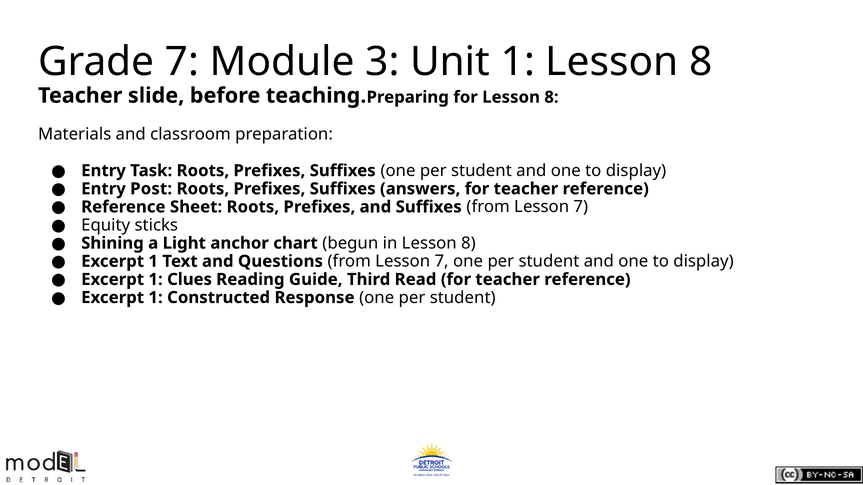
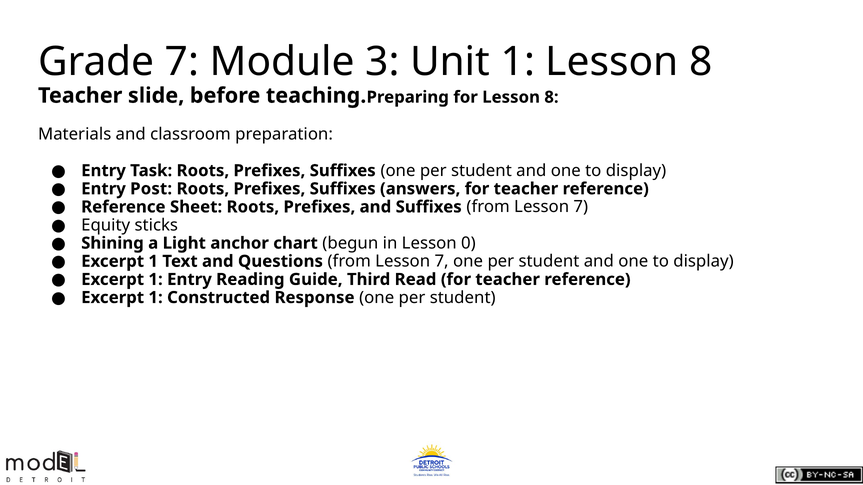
in Lesson 8: 8 -> 0 (468, 243)
1 Clues: Clues -> Entry (189, 280)
